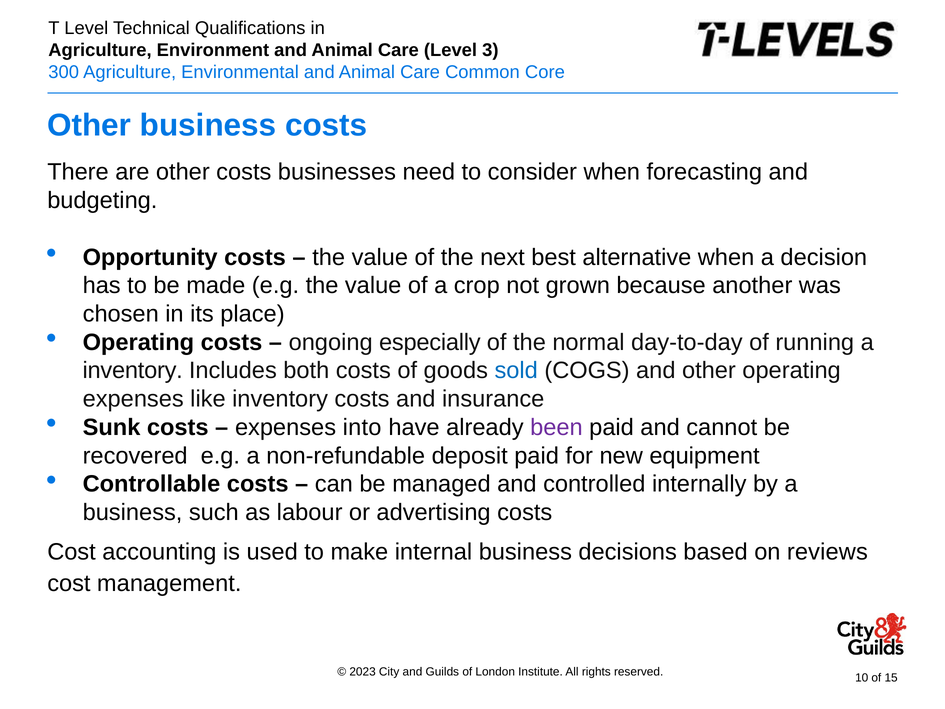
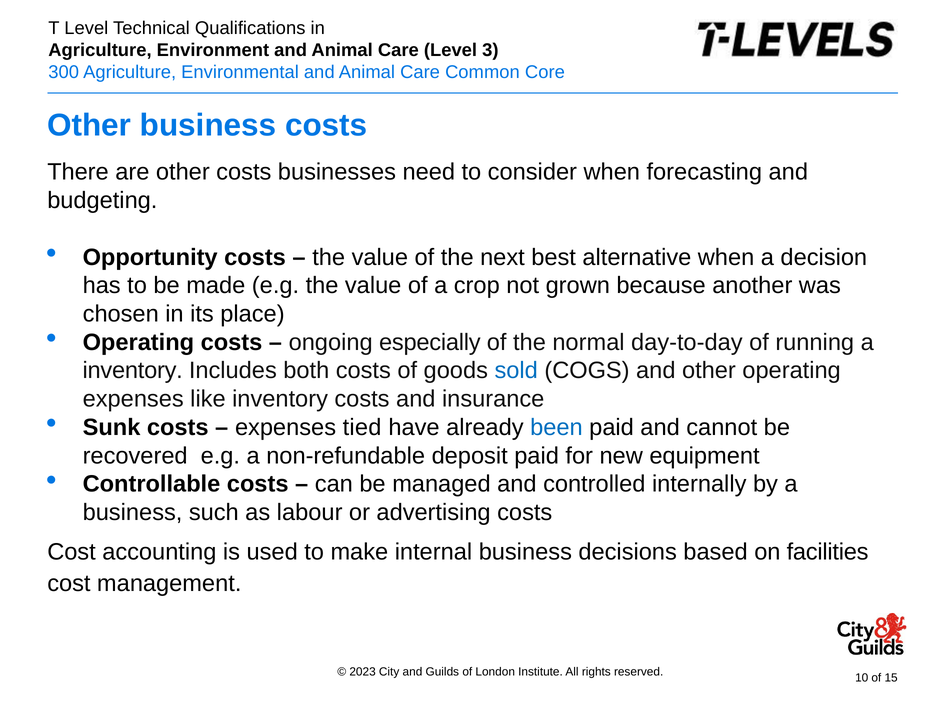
into: into -> tied (362, 427)
been colour: purple -> blue (556, 427)
reviews: reviews -> facilities (828, 552)
